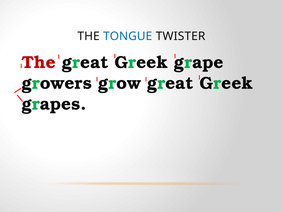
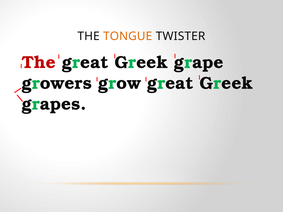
TONGUE colour: blue -> orange (128, 36)
